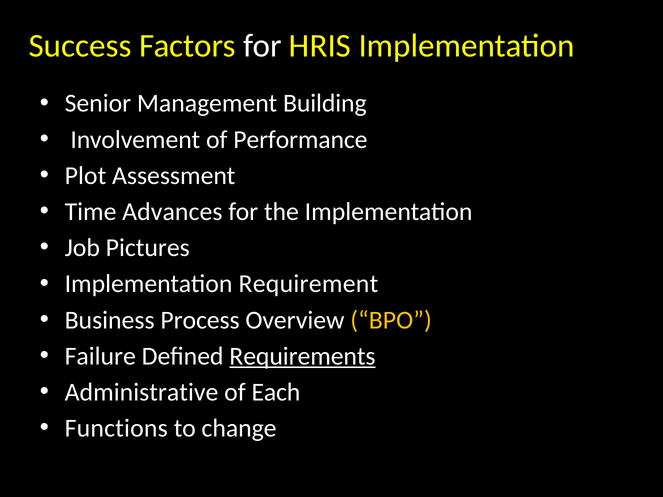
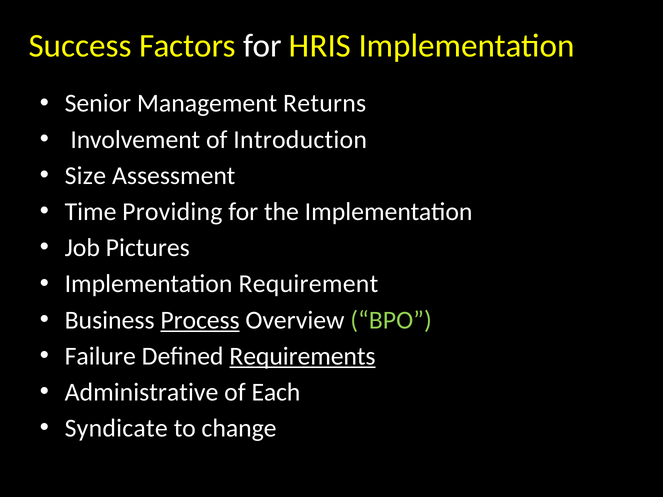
Building: Building -> Returns (325, 103)
Performance: Performance -> Introduction (300, 140)
Plot: Plot -> Size (85, 176)
Advances: Advances -> Providing (172, 212)
Process underline: none -> present (200, 320)
BPO colour: yellow -> light green (391, 320)
Functions: Functions -> Syndicate (116, 429)
